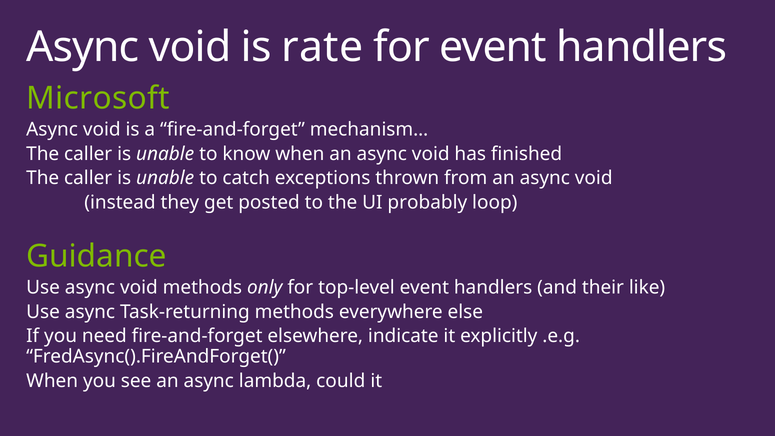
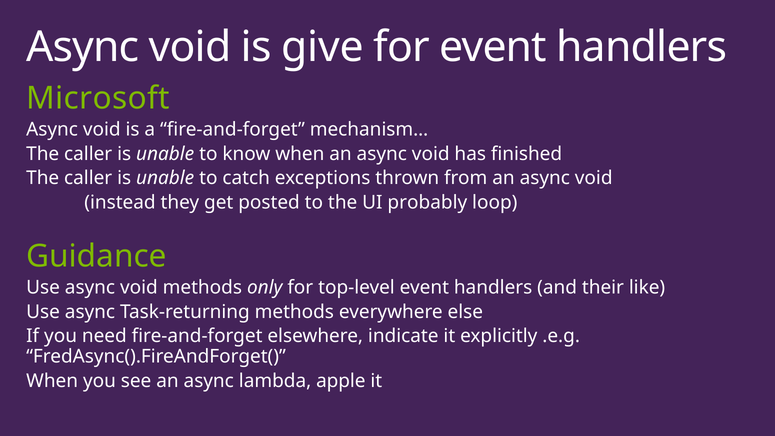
rate: rate -> give (322, 47)
could: could -> apple (341, 381)
